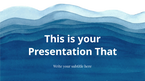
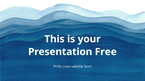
That: That -> Free (106, 52)
